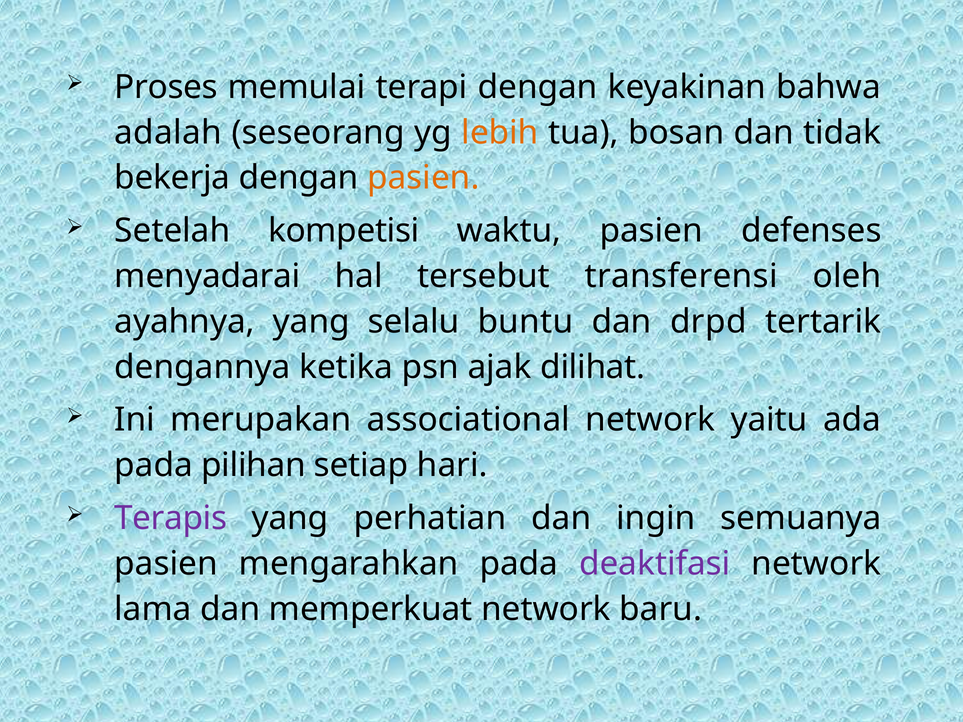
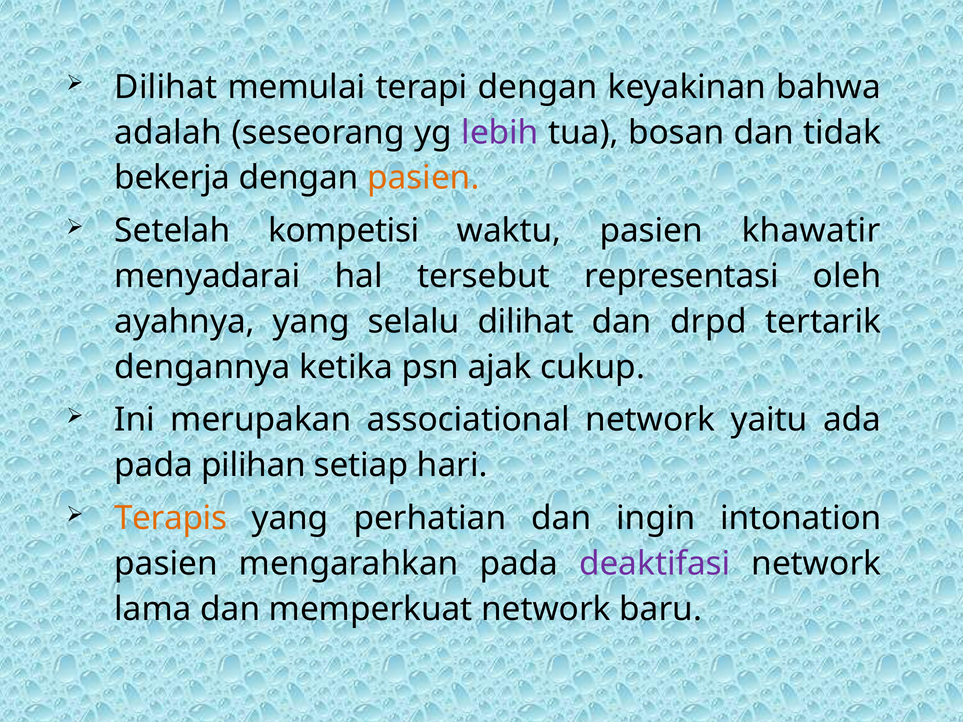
Proses: Proses -> Dilihat (166, 87)
lebih colour: orange -> purple (500, 133)
defenses: defenses -> khawatir (811, 231)
transferensi: transferensi -> representasi (682, 276)
selalu buntu: buntu -> dilihat (526, 322)
dilihat: dilihat -> cukup (593, 367)
Terapis colour: purple -> orange (171, 518)
semuanya: semuanya -> intonation (801, 518)
